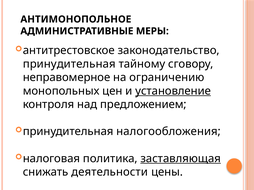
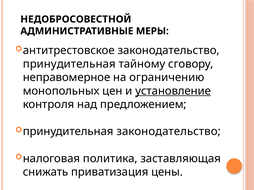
АНТИМОНОПОЛЬНОЕ: АНТИМОНОПОЛЬНОЕ -> НЕДОБРОСОВЕСТНОЙ (76, 19)
принудительная налогообложения: налогообложения -> законодательство (169, 132)
заставляющая underline: present -> none (181, 159)
деятельности: деятельности -> приватизация (110, 172)
